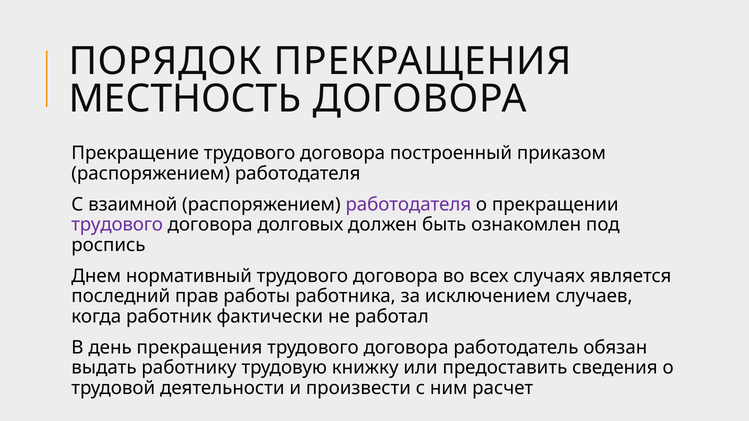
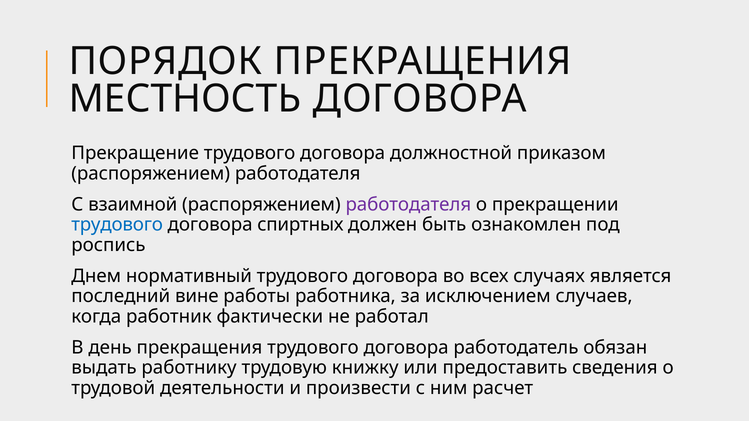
построенный: построенный -> должностной (451, 153)
трудового colour: purple -> blue (117, 225)
долговых: долговых -> спиртных (300, 225)
прав: прав -> вине (197, 296)
